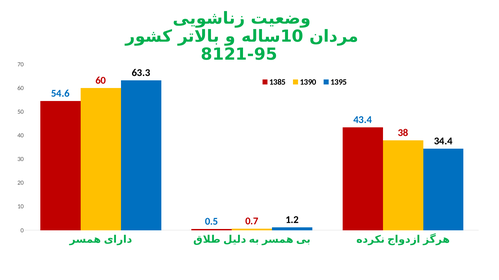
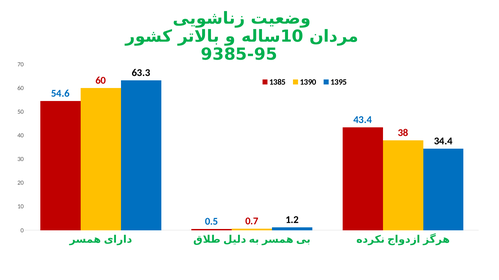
8121: 8121 -> 9385 (224, 54)
